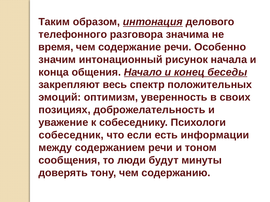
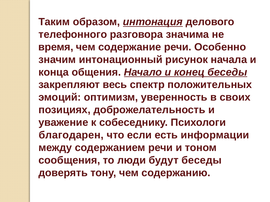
собеседник: собеседник -> благодарен (71, 135)
будут минуты: минуты -> беседы (202, 161)
